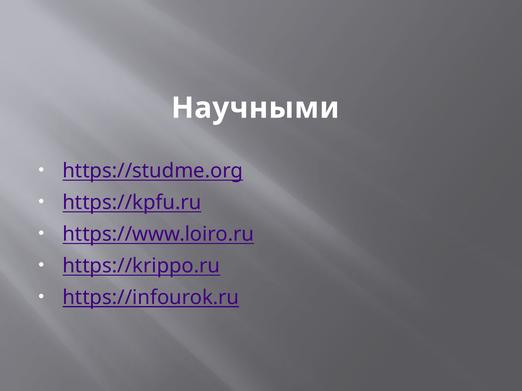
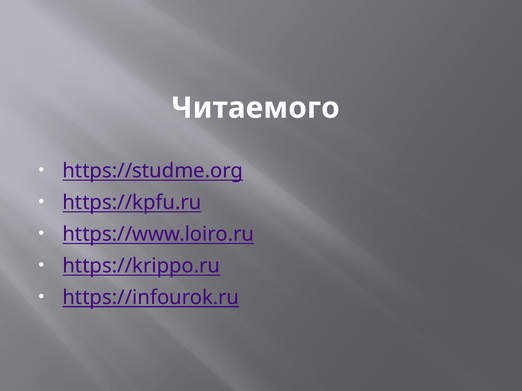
Научными: Научными -> Читаемого (255, 108)
